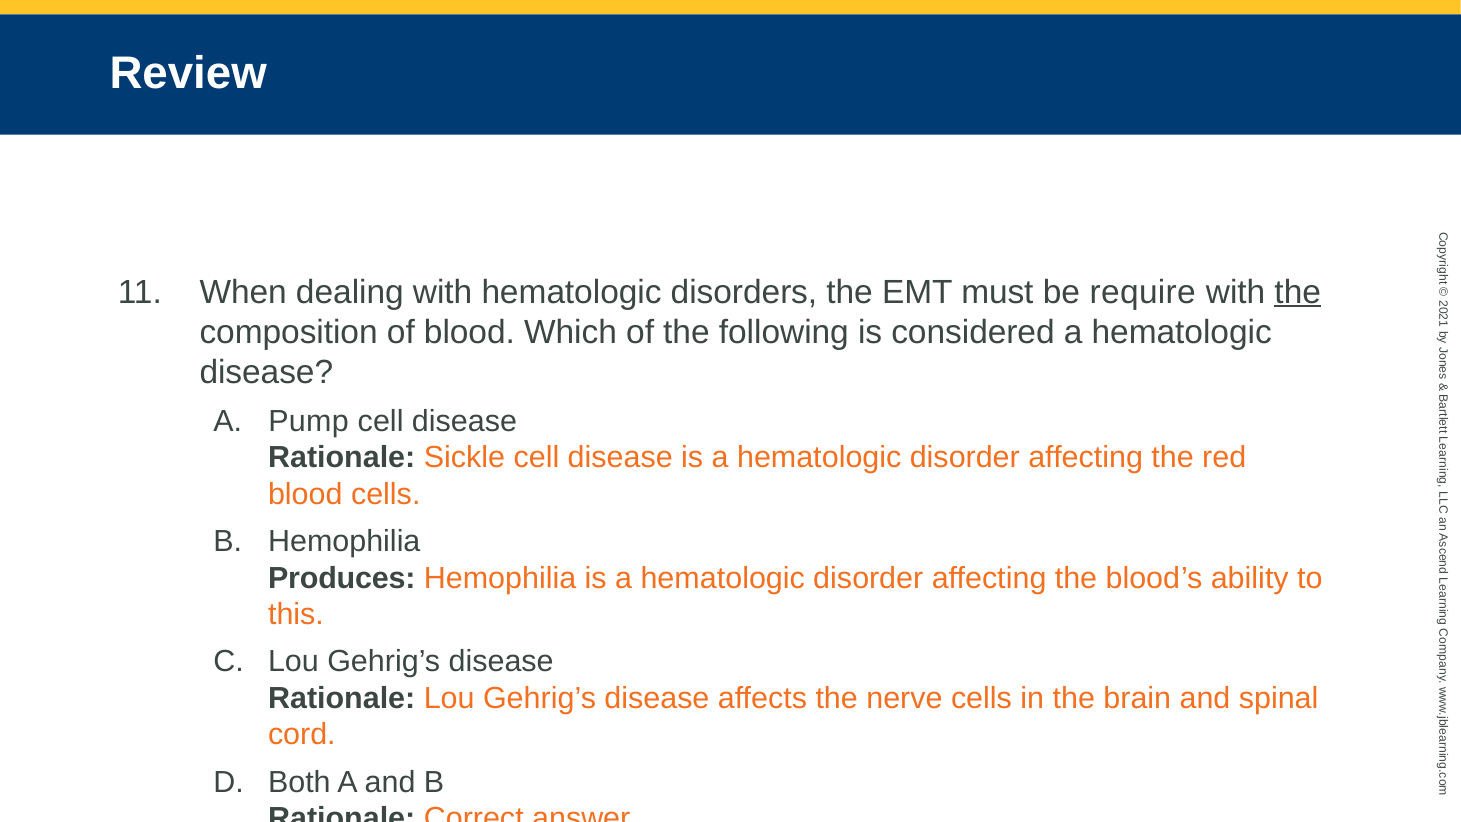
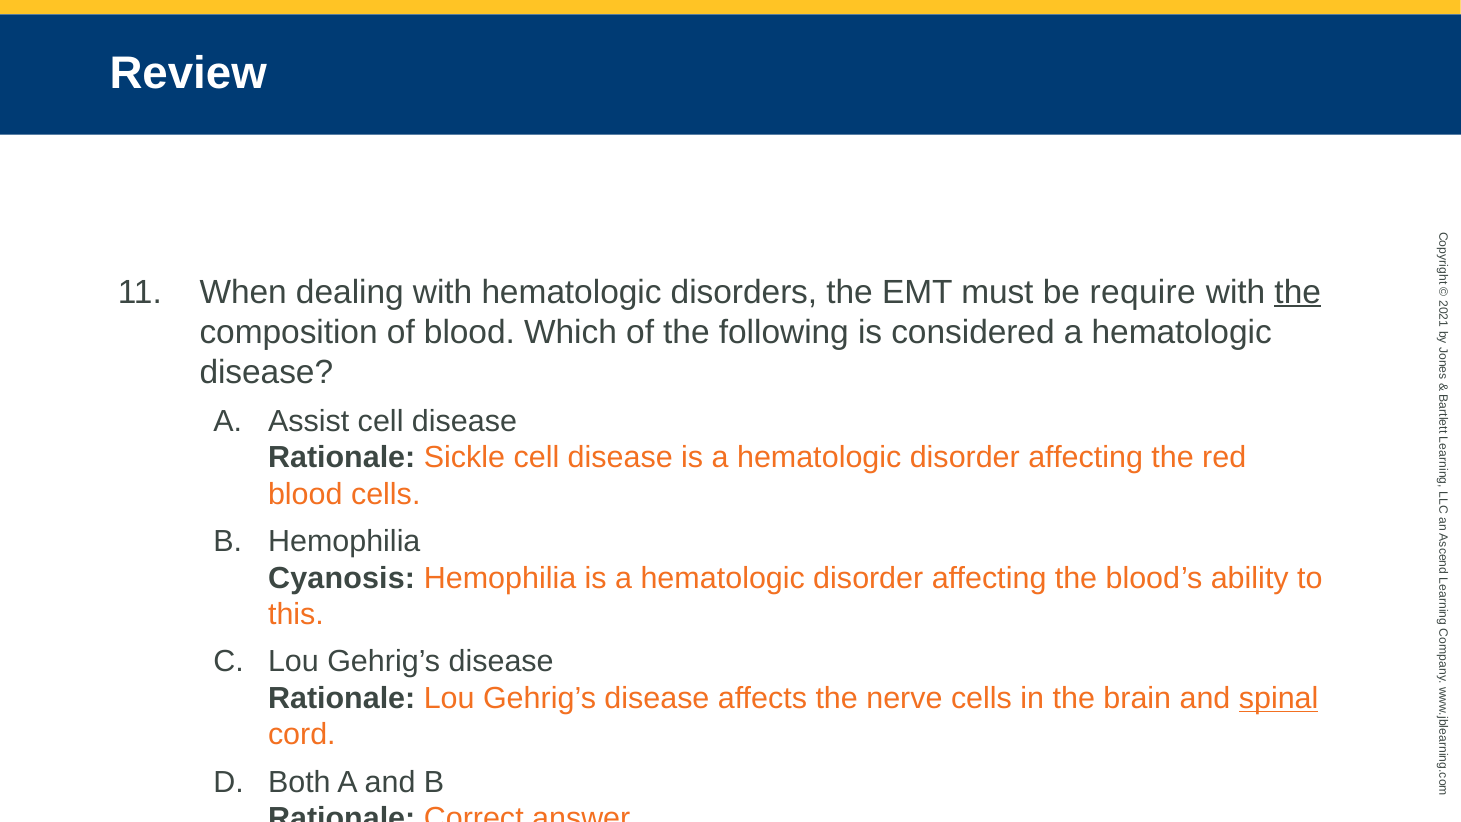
Pump: Pump -> Assist (309, 421)
Produces: Produces -> Cyanosis (342, 578)
spinal underline: none -> present (1279, 698)
